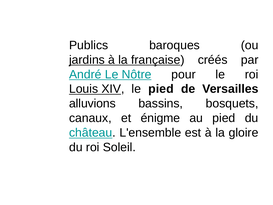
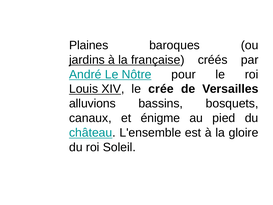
Publics: Publics -> Plaines (89, 45)
le pied: pied -> crée (161, 89)
